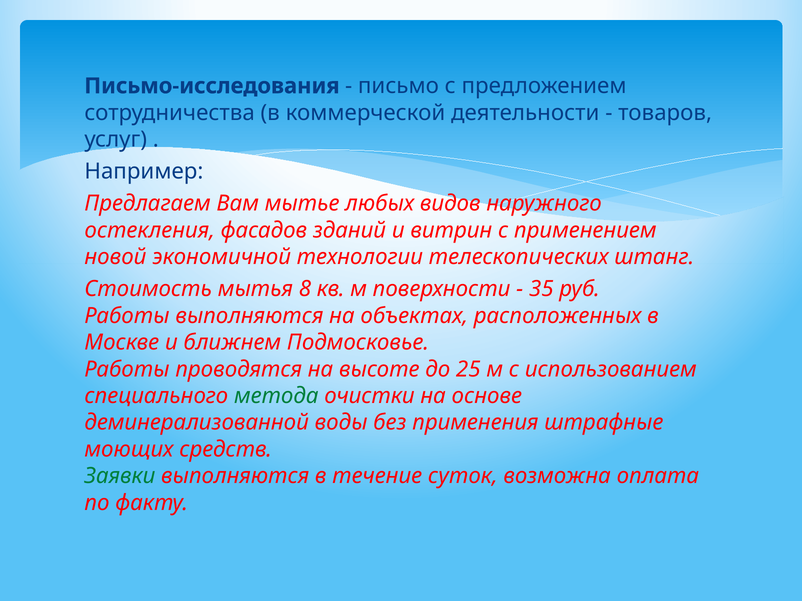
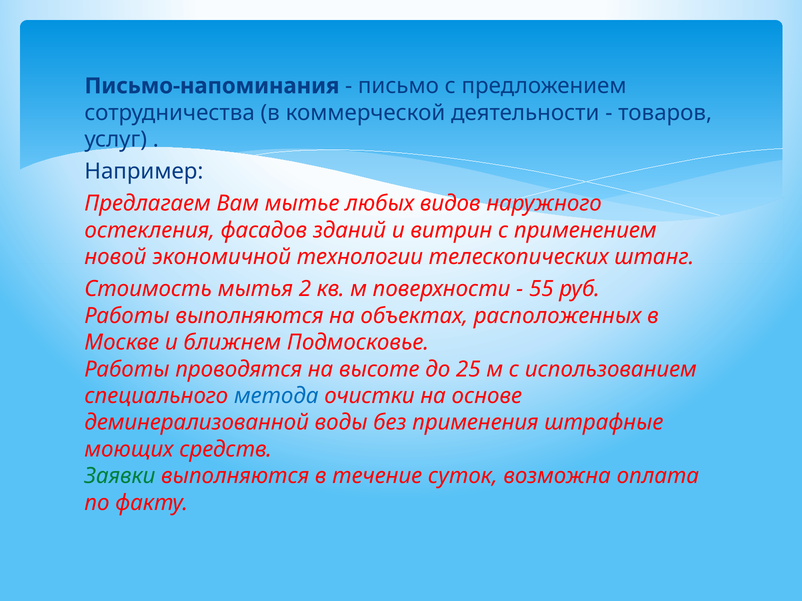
Письмо-исследования: Письмо-исследования -> Письмо-напоминания (212, 86)
8: 8 -> 2 (305, 289)
35: 35 -> 55 (541, 289)
метода colour: green -> blue (276, 396)
